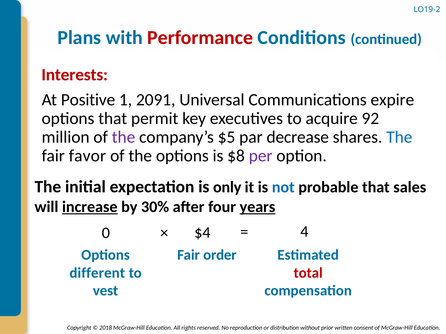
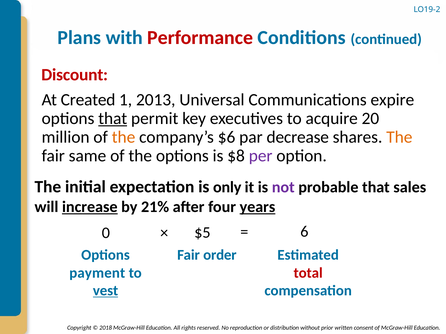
Interests: Interests -> Discount (75, 75)
Positive: Positive -> Created (88, 100)
2091: 2091 -> 2013 (156, 100)
that underline: none -> present (113, 119)
92: 92 -> 20 (370, 119)
the colour: purple -> orange (124, 137)
$5: $5 -> $6 (227, 137)
The colour: blue -> orange (399, 137)
favor: favor -> same (87, 156)
not colour: blue -> purple (283, 188)
30%: 30% -> 21% (155, 207)
$4: $4 -> $5 (202, 233)
4: 4 -> 6 (304, 232)
different: different -> payment (97, 273)
vest underline: none -> present (106, 291)
